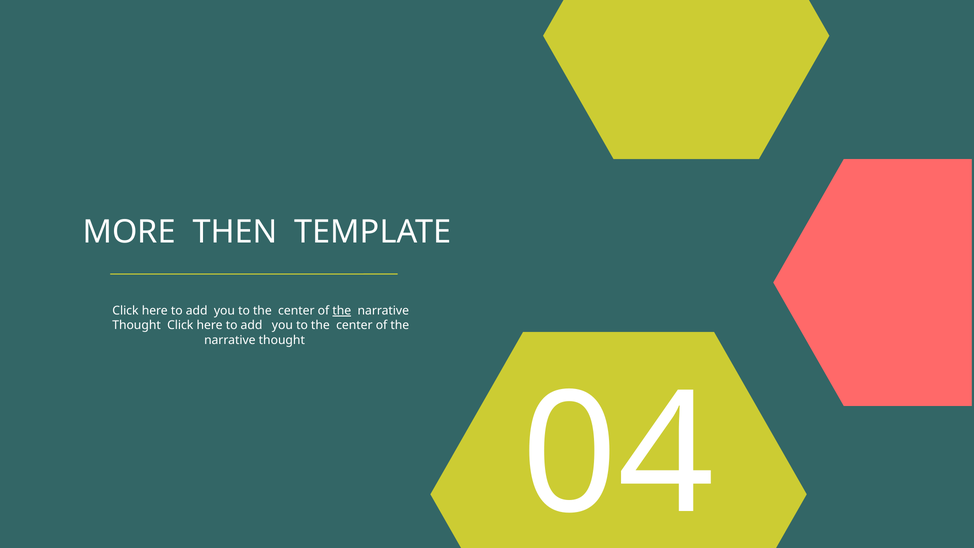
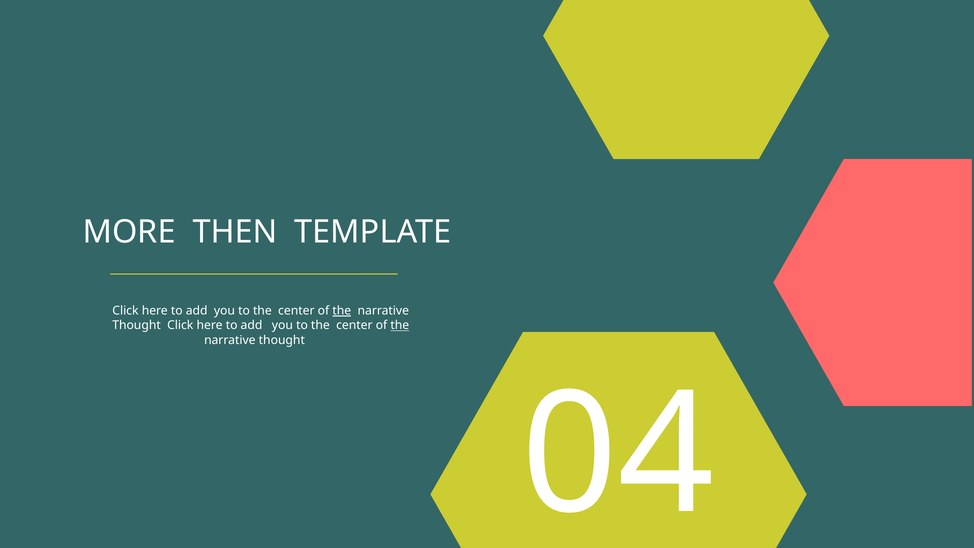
the underline: none -> present (400, 325)
